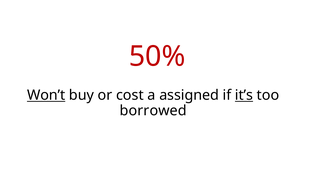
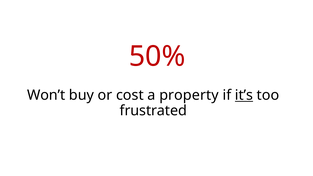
Won’t underline: present -> none (46, 95)
assigned: assigned -> property (189, 95)
borrowed: borrowed -> frustrated (153, 111)
